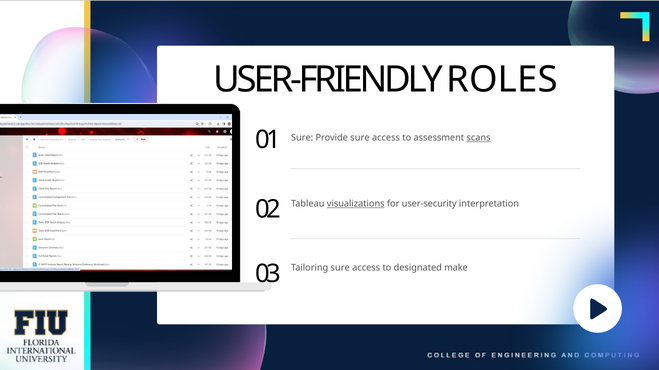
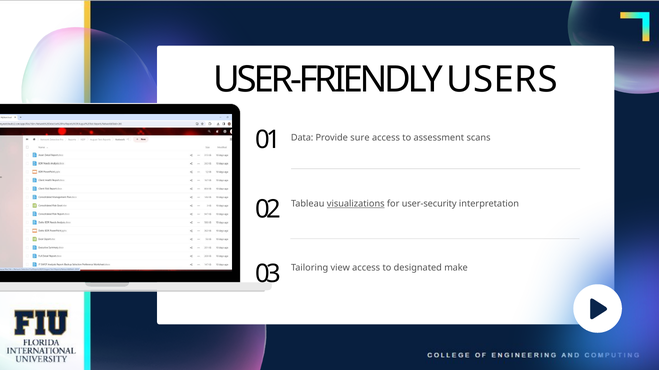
ROLES: ROLES -> USERS (502, 80)
Sure: Sure -> Data (302, 138)
scans underline: present -> none (479, 138)
Tailoring sure: sure -> view (340, 268)
